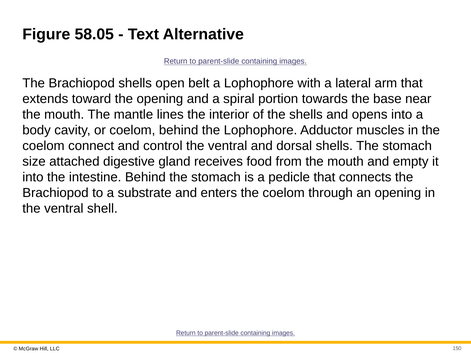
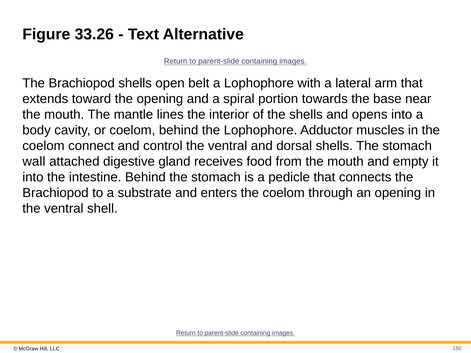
58.05: 58.05 -> 33.26 (94, 34)
size: size -> wall (34, 162)
